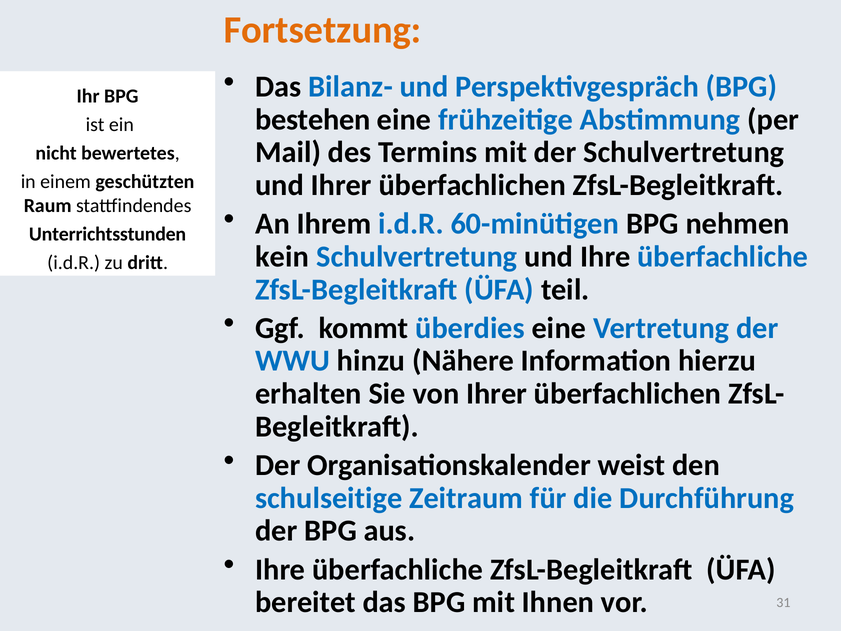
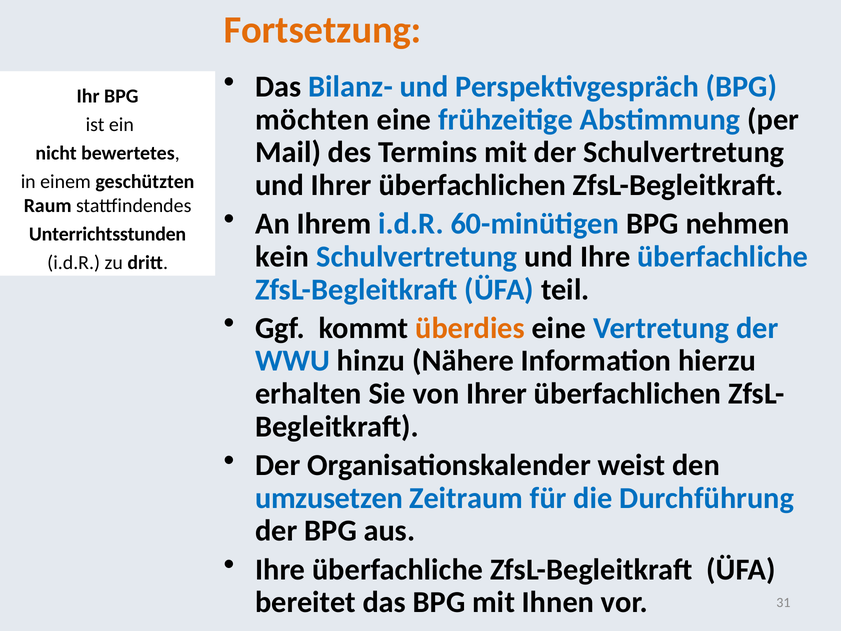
bestehen: bestehen -> möchten (312, 120)
überdies colour: blue -> orange (470, 328)
schulseitige: schulseitige -> umzusetzen (329, 498)
